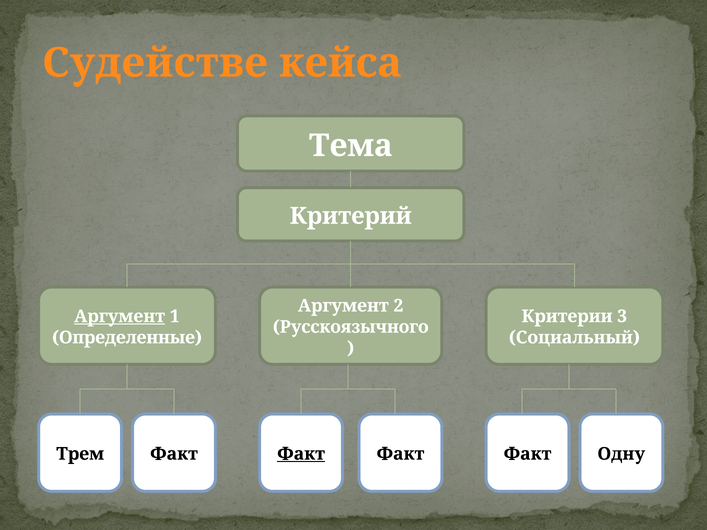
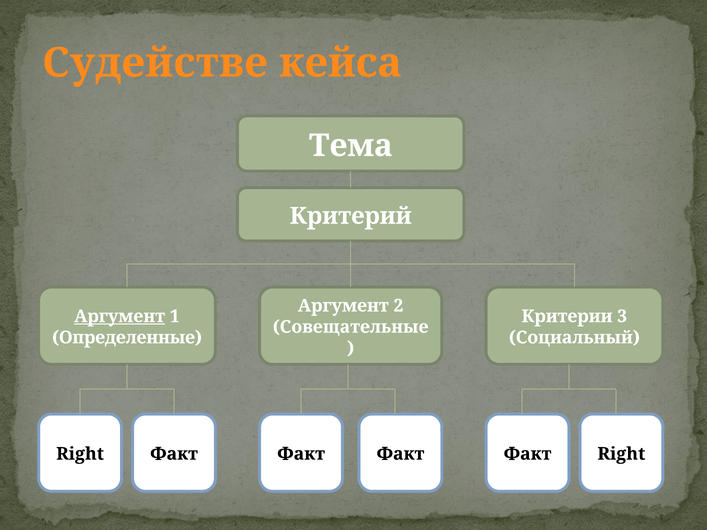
Русскоязычного: Русскоязычного -> Совещательные (351, 327)
Трем: Трем -> Right (80, 454)
Факт underline: present -> none (301, 454)
Факт Одну: Одну -> Right (621, 454)
